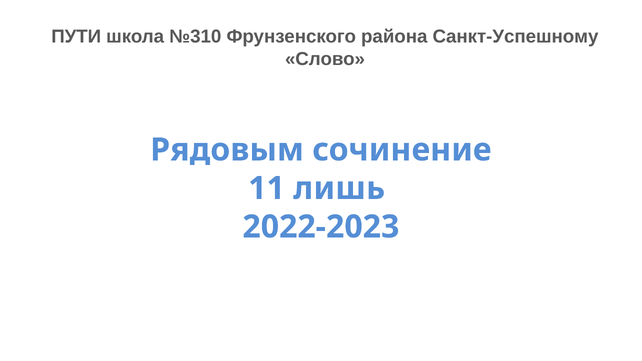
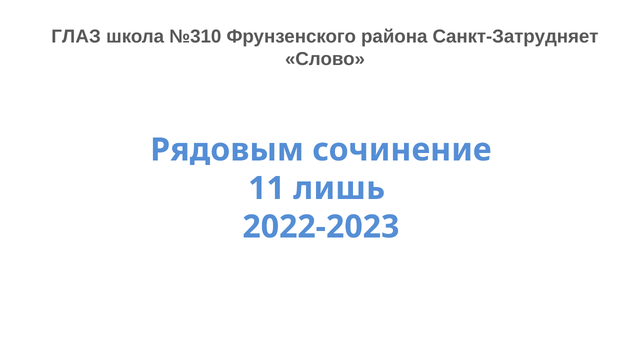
ПУТИ: ПУТИ -> ГЛАЗ (76, 37)
Санкт-Успешному: Санкт-Успешному -> Санкт-Затрудняет (516, 37)
